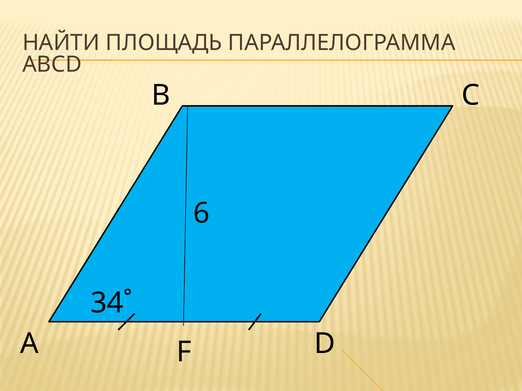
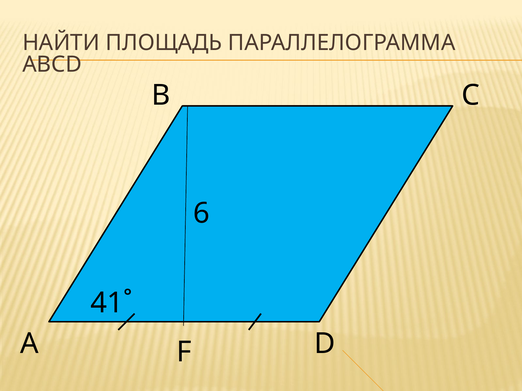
34˚: 34˚ -> 41˚ (111, 303)
